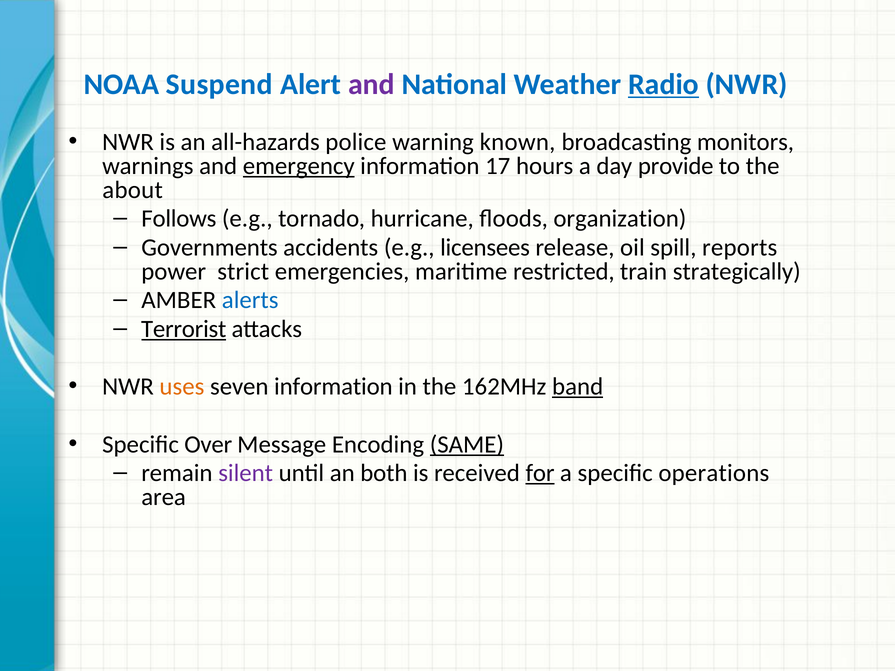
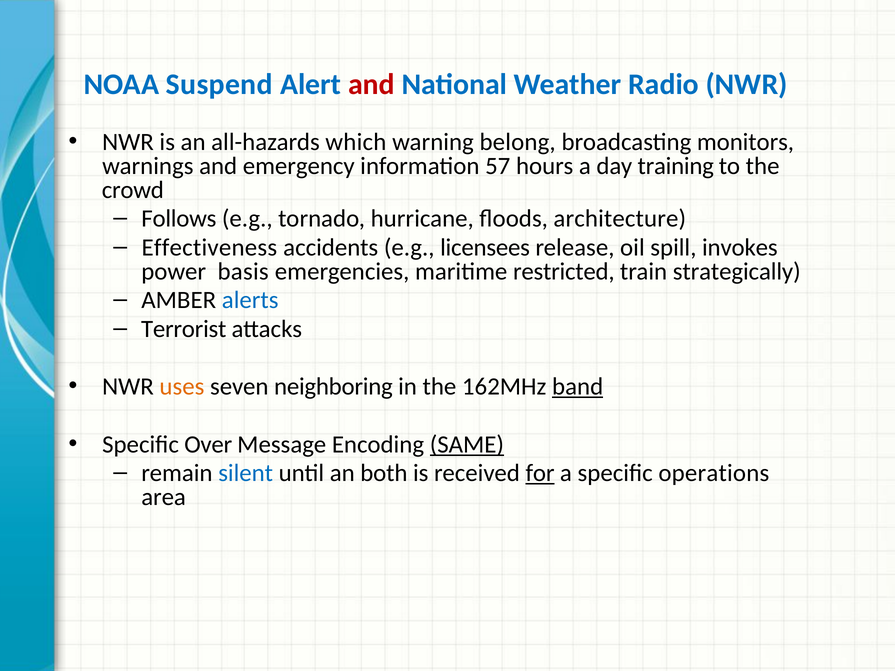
and colour: purple -> red (371, 84)
Radio underline: present -> none (663, 84)
police: police -> which (356, 142)
known: known -> belong (518, 142)
emergency underline: present -> none (299, 166)
17: 17 -> 57 (498, 166)
provide: provide -> training (676, 166)
about: about -> crowd (133, 190)
organization: organization -> architecture (620, 219)
Governments: Governments -> Effectiveness (209, 248)
reports: reports -> invokes (740, 248)
strict: strict -> basis (243, 272)
Terrorist underline: present -> none (184, 329)
seven information: information -> neighboring (333, 387)
silent colour: purple -> blue (246, 473)
